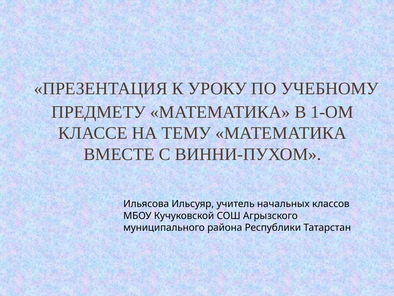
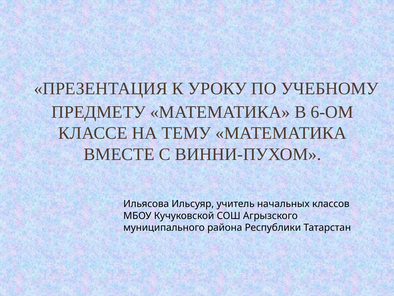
1-ОМ: 1-ОМ -> 6-ОМ (332, 112)
